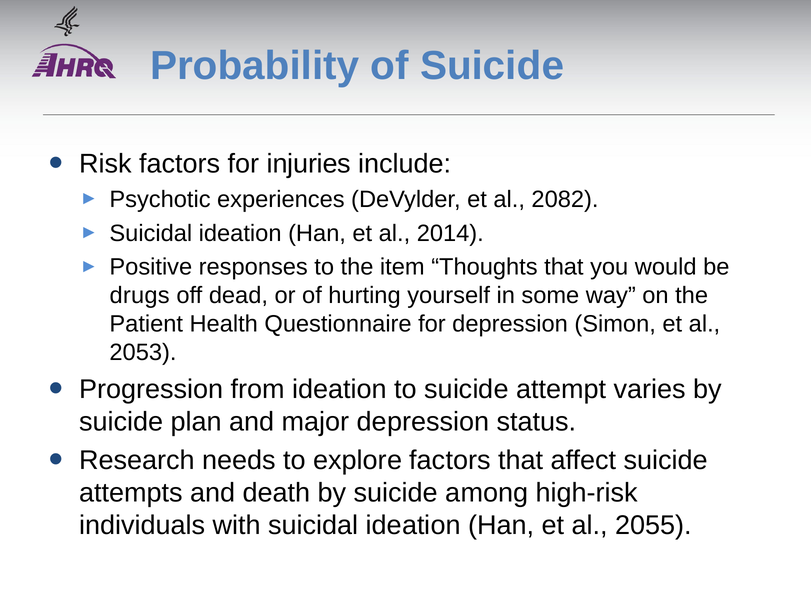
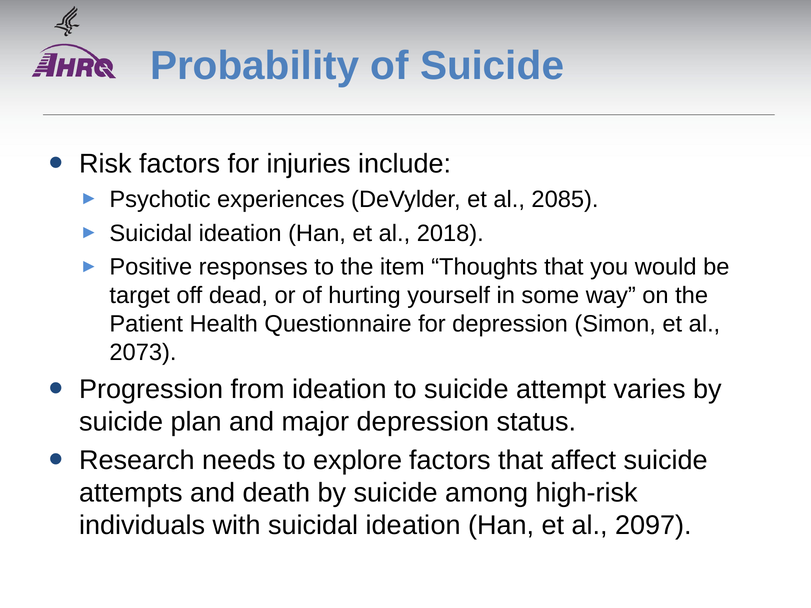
2082: 2082 -> 2085 (565, 200)
2014: 2014 -> 2018 (450, 233)
drugs: drugs -> target (140, 296)
2053: 2053 -> 2073 (143, 352)
2055: 2055 -> 2097 (653, 525)
